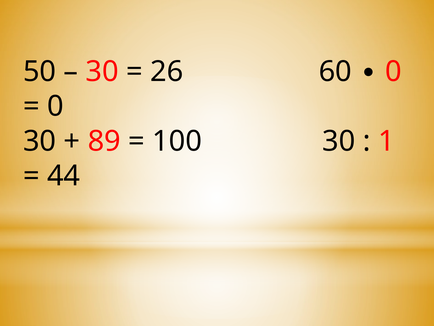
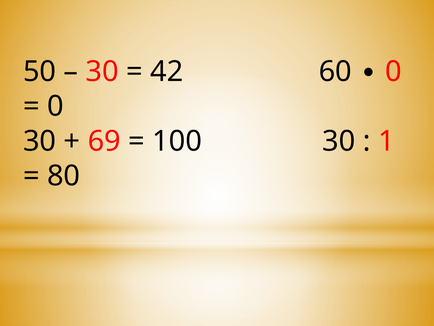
26: 26 -> 42 (167, 71)
89: 89 -> 69 (104, 141)
44: 44 -> 80 (64, 176)
